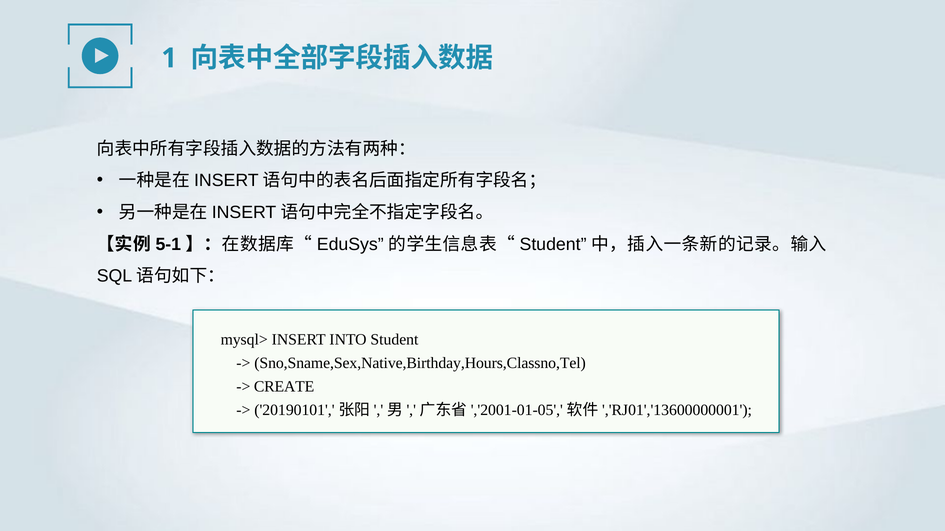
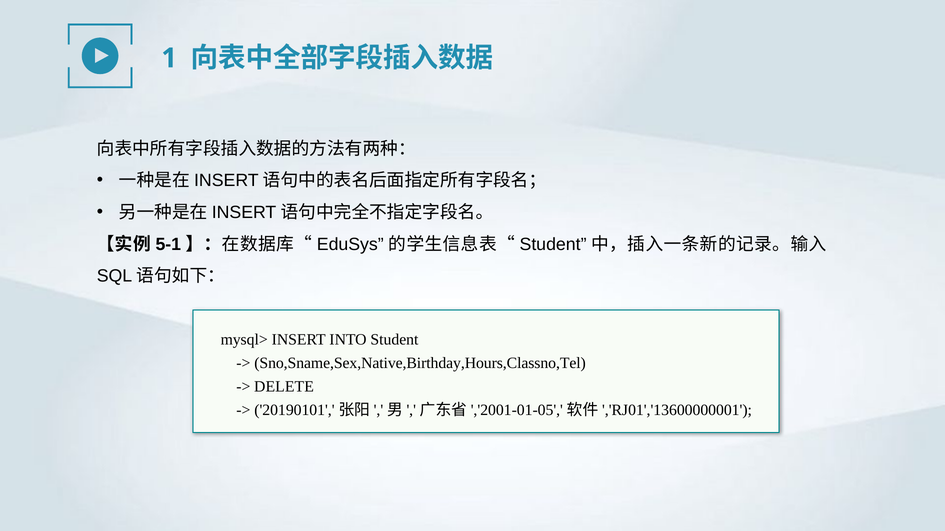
CREATE: CREATE -> DELETE (284, 387)
